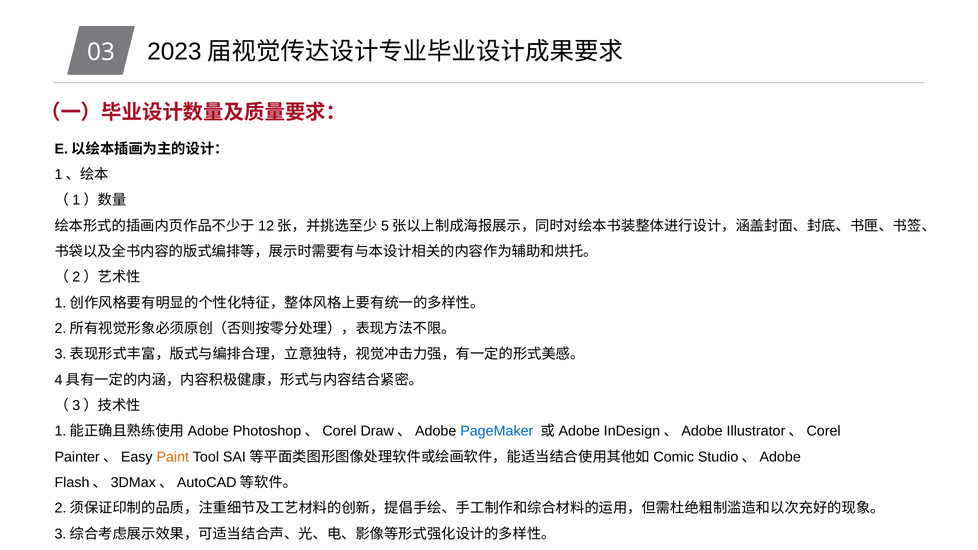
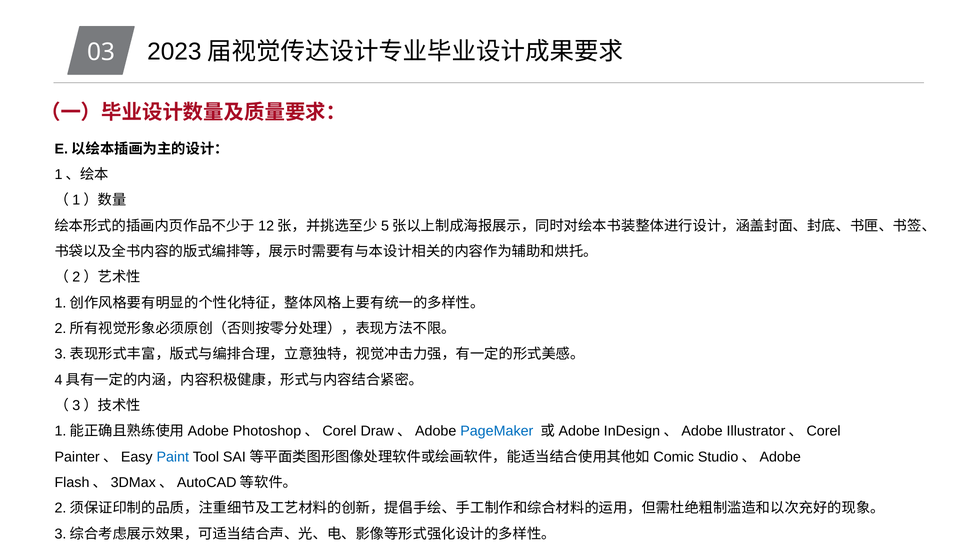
Paint colour: orange -> blue (173, 457)
